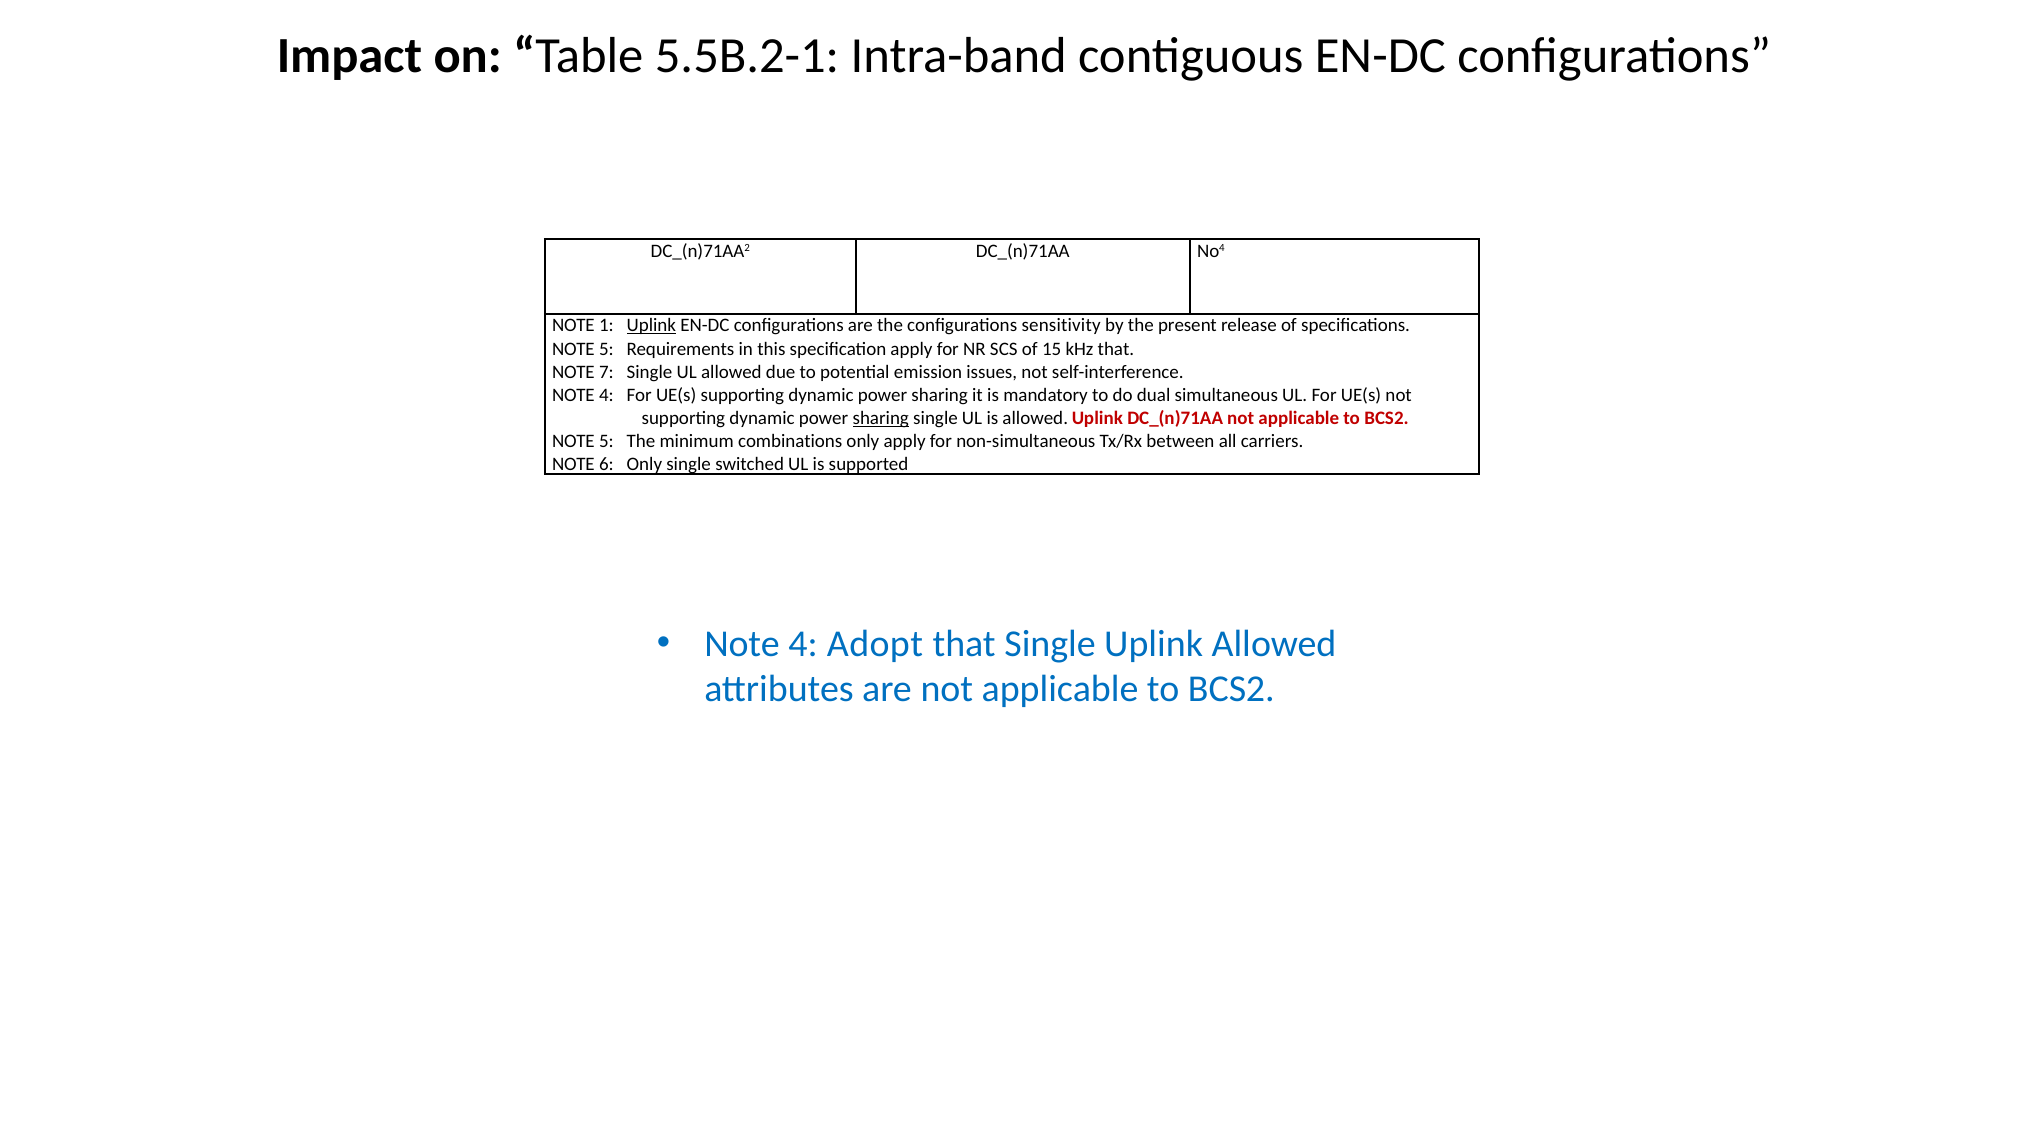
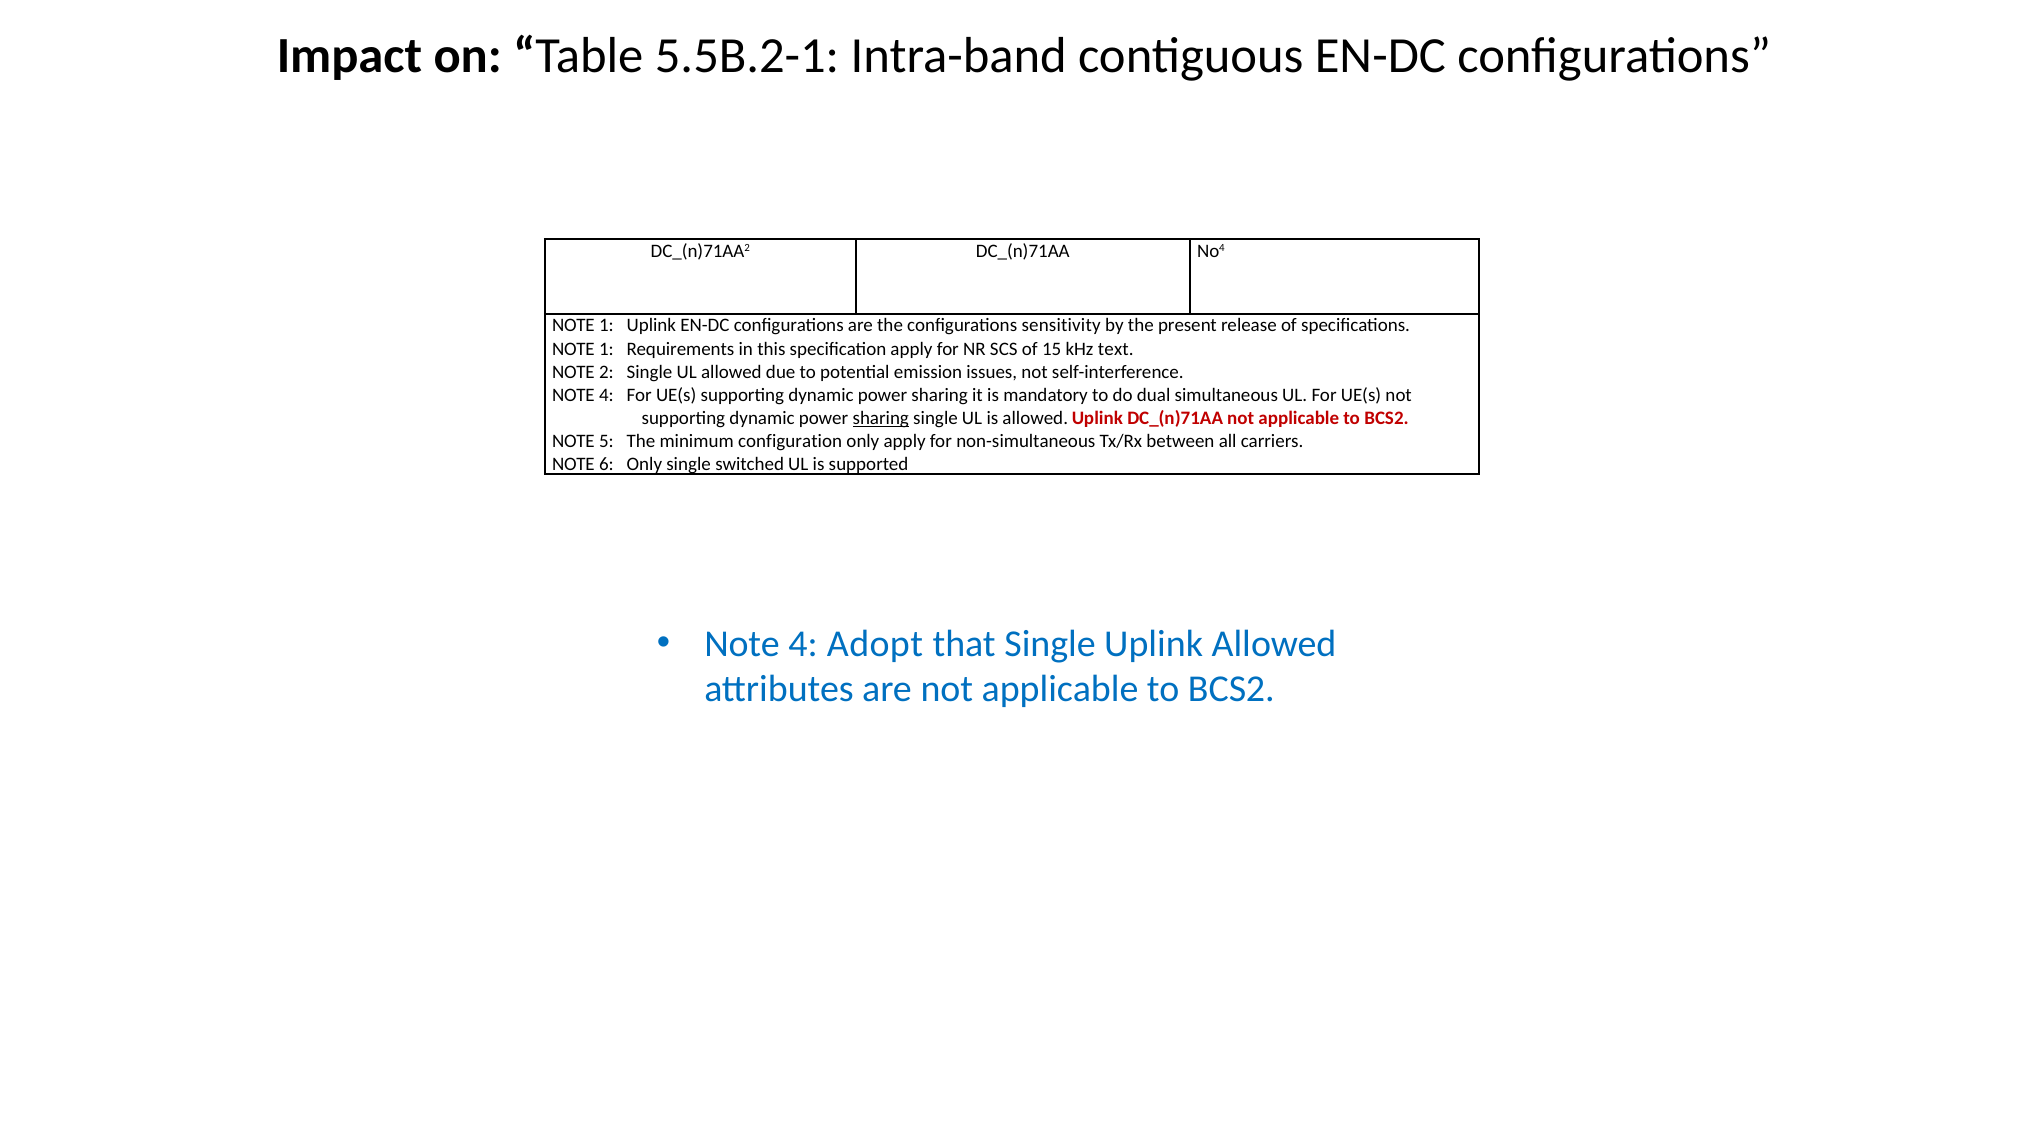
Uplink underline: present -> none (651, 326)
5: 5 -> 1 (606, 349)
kHz that: that -> text (1116, 349)
7: 7 -> 2 (606, 372)
combinations: combinations -> configuration (790, 441)
